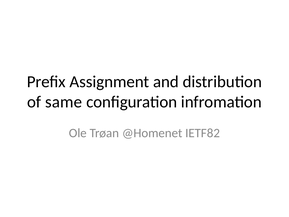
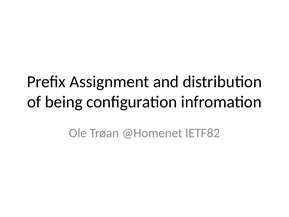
same: same -> being (64, 102)
